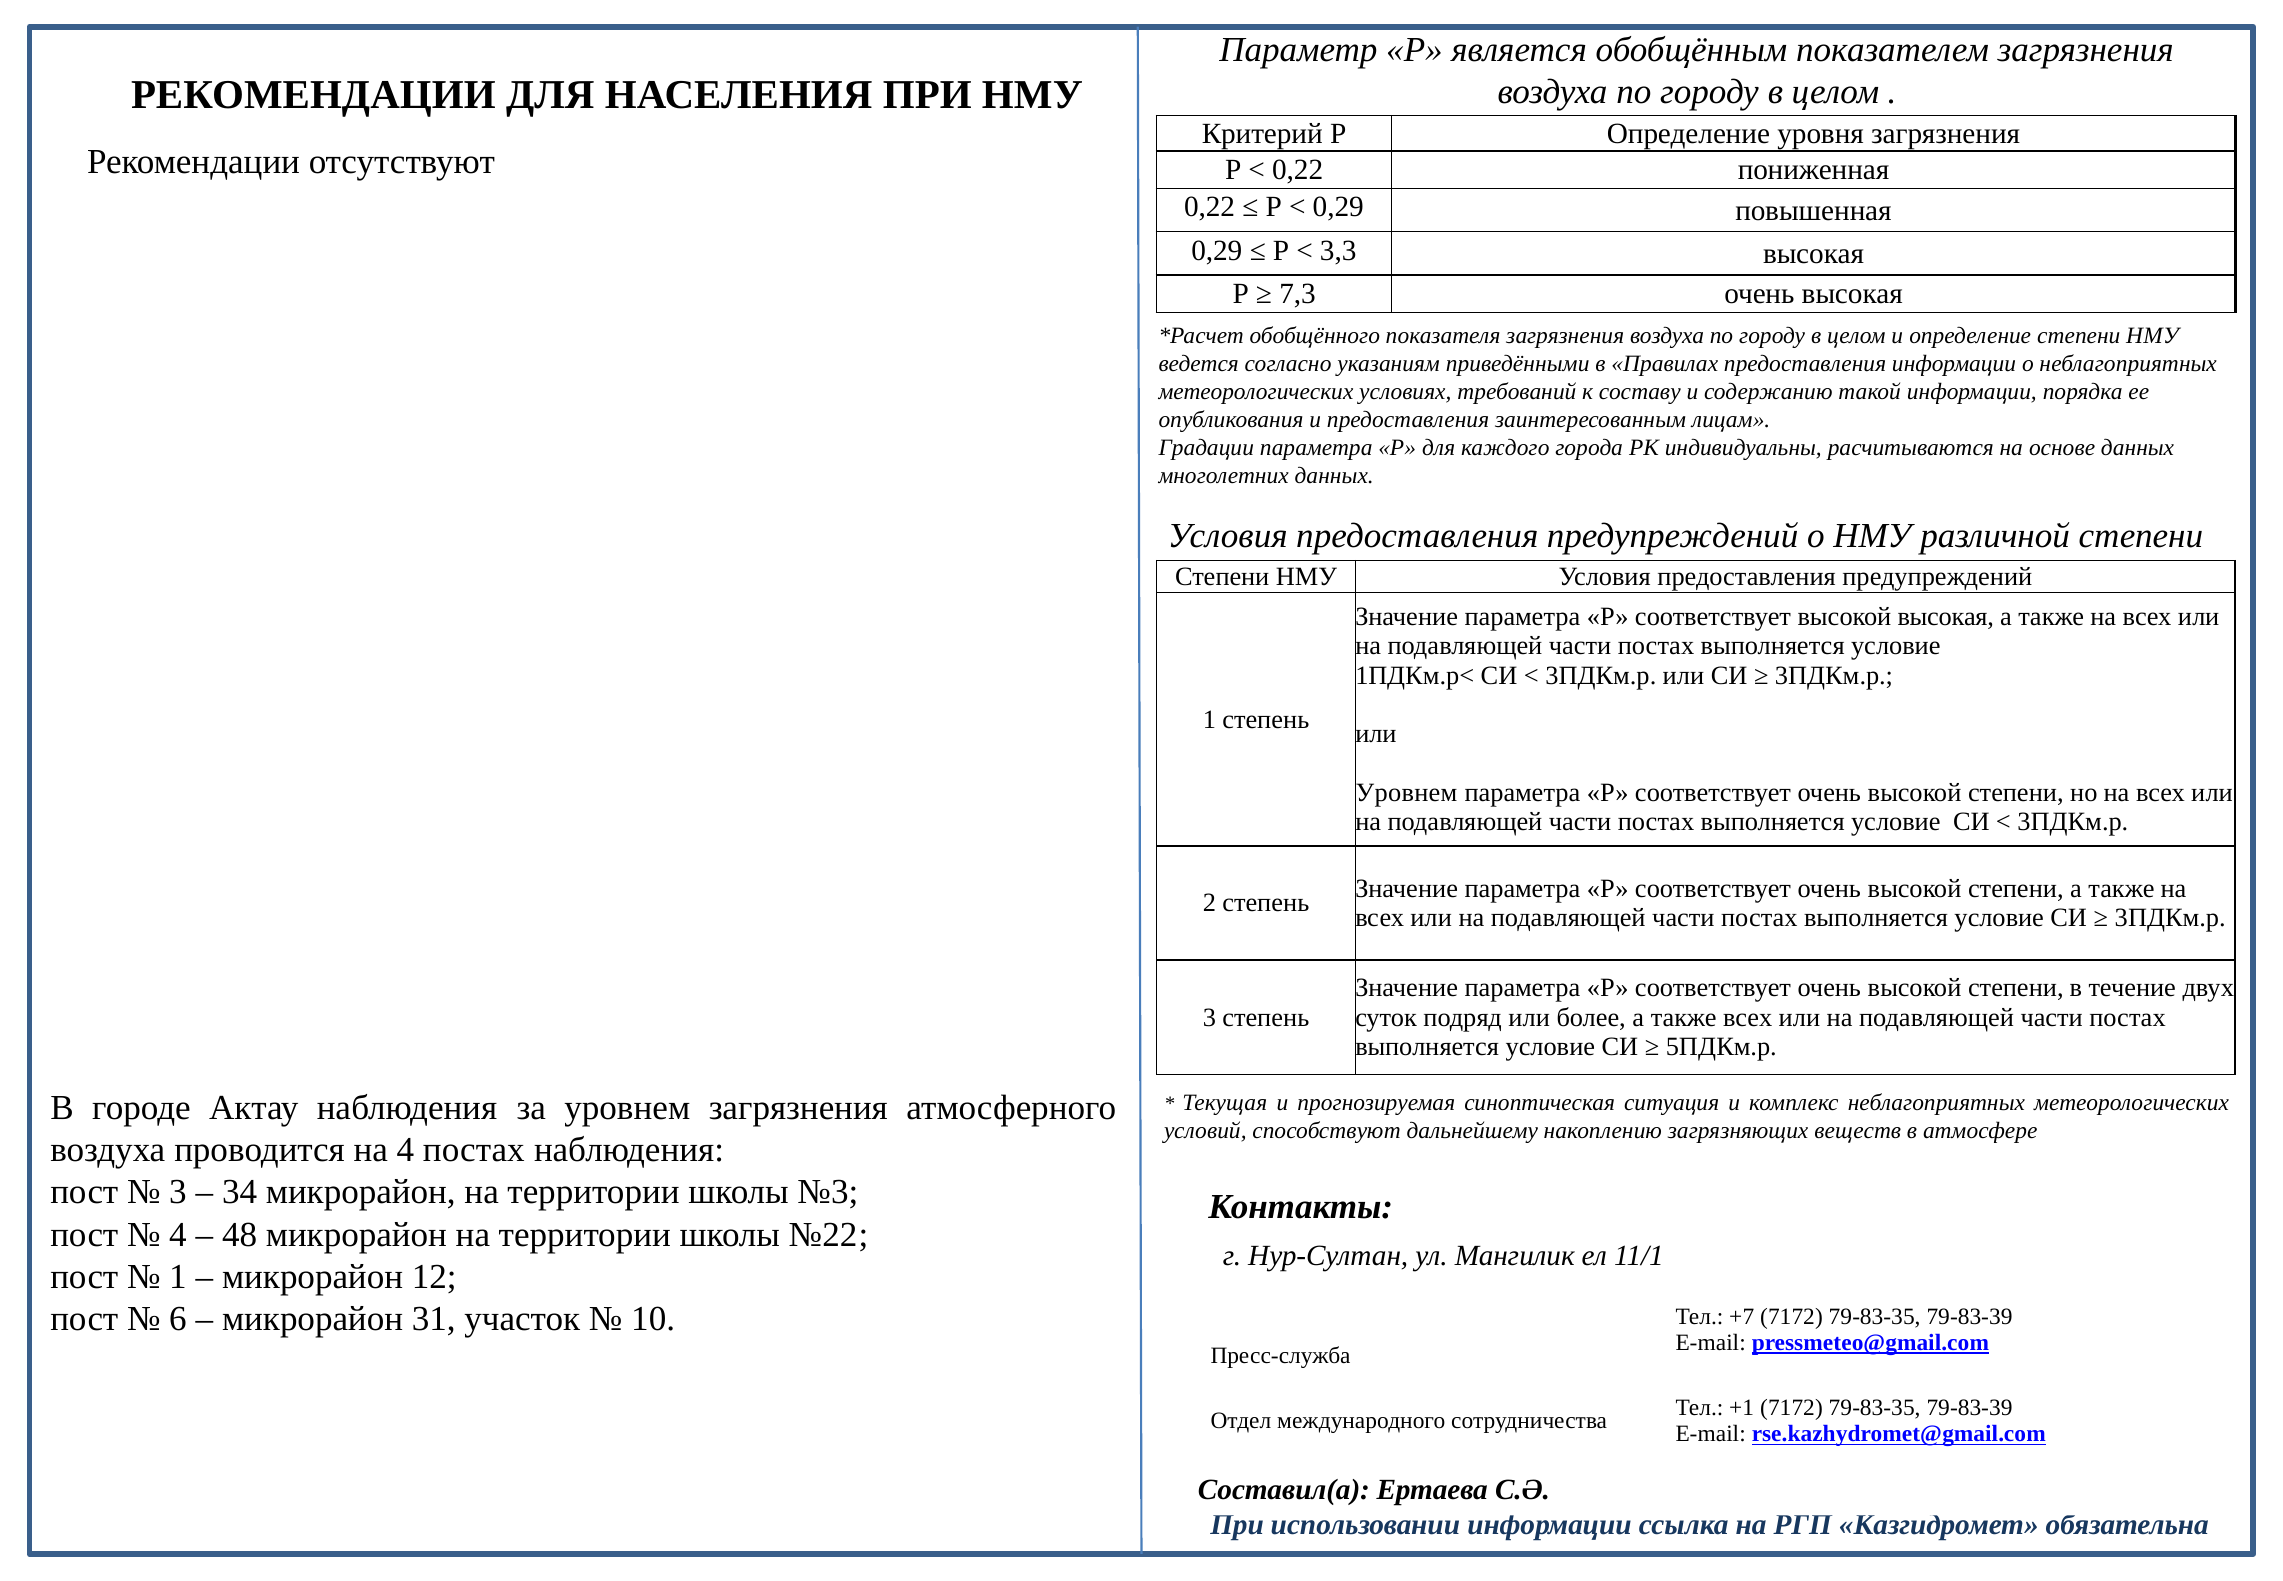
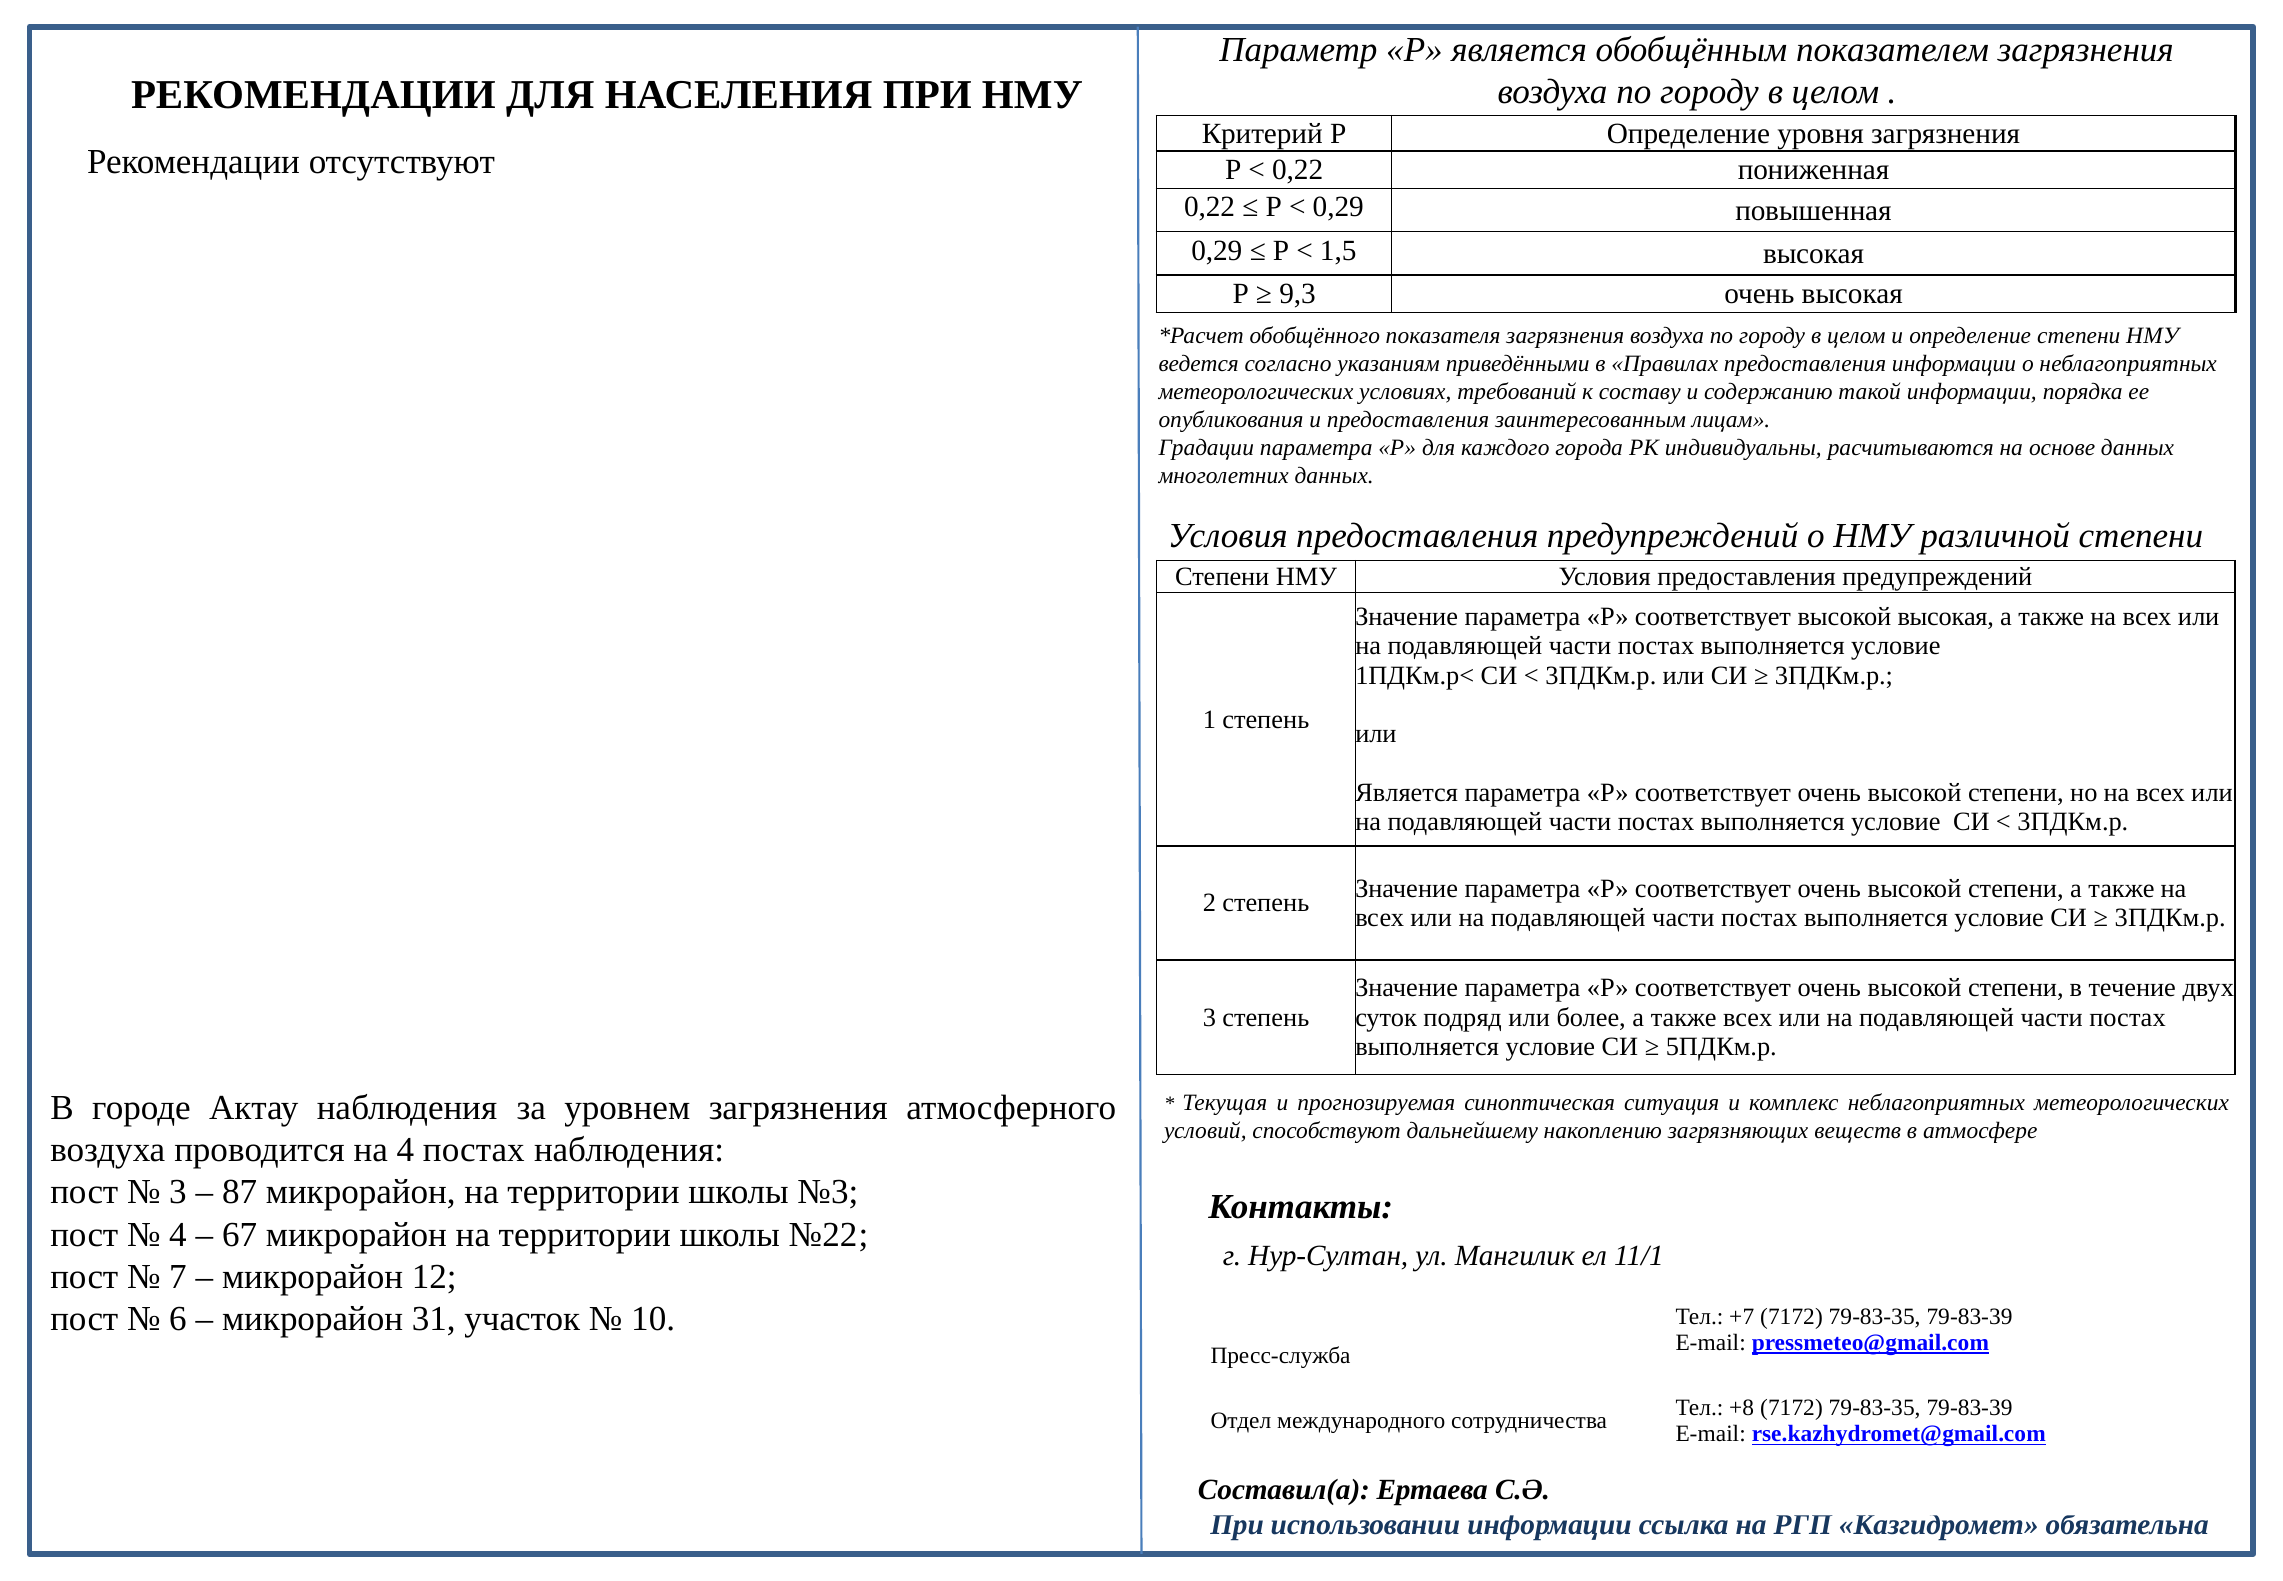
3,3: 3,3 -> 1,5 (1338, 250)
7,3: 7,3 -> 9,3 (1298, 293)
Уровнем: Уровнем -> Является (1407, 792)
34: 34 -> 87 (240, 1192)
48: 48 -> 67 (240, 1234)
1: 1 -> 7 (178, 1276)
+1: +1 -> +8 (1742, 1408)
